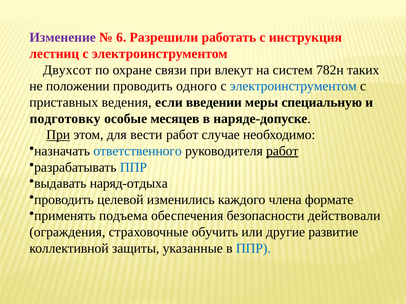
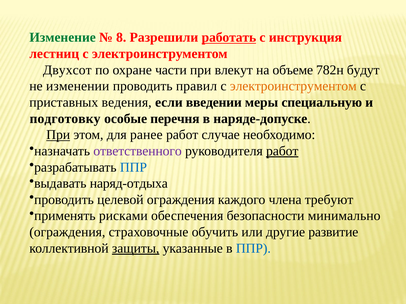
Изменение colour: purple -> green (63, 38)
6: 6 -> 8 (121, 38)
работать underline: none -> present (229, 38)
связи: связи -> части (171, 70)
систем: систем -> объеме (293, 70)
таких: таких -> будут (363, 70)
положении: положении -> изменении (78, 86)
одного: одного -> правил (196, 86)
электроинструментом colour: blue -> orange (293, 86)
месяцев: месяцев -> перечня (175, 119)
вести: вести -> ранее (146, 135)
ответственного colour: blue -> purple (138, 151)
целевой изменились: изменились -> ограждения (181, 200)
формате: формате -> требуют (329, 200)
подъема: подъема -> рисками (123, 216)
действовали: действовали -> минимально (344, 216)
защиты underline: none -> present (136, 249)
